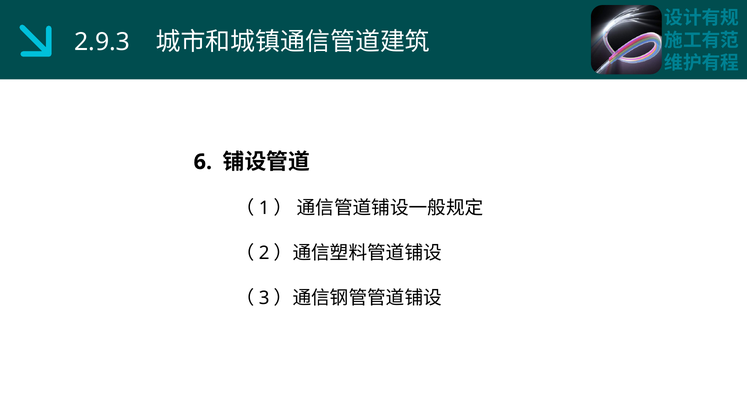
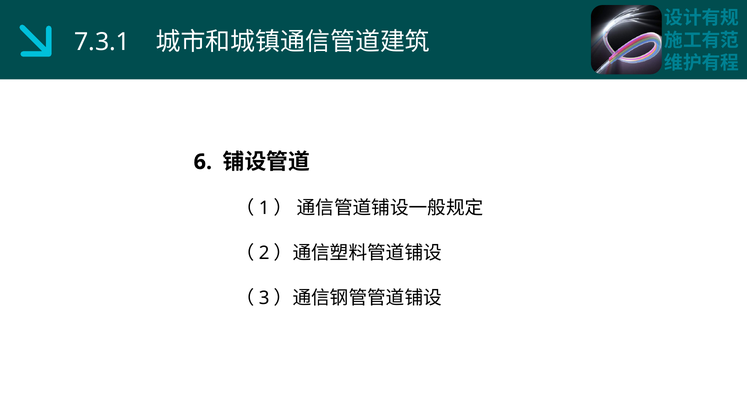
2.9.3: 2.9.3 -> 7.3.1 (102, 42)
